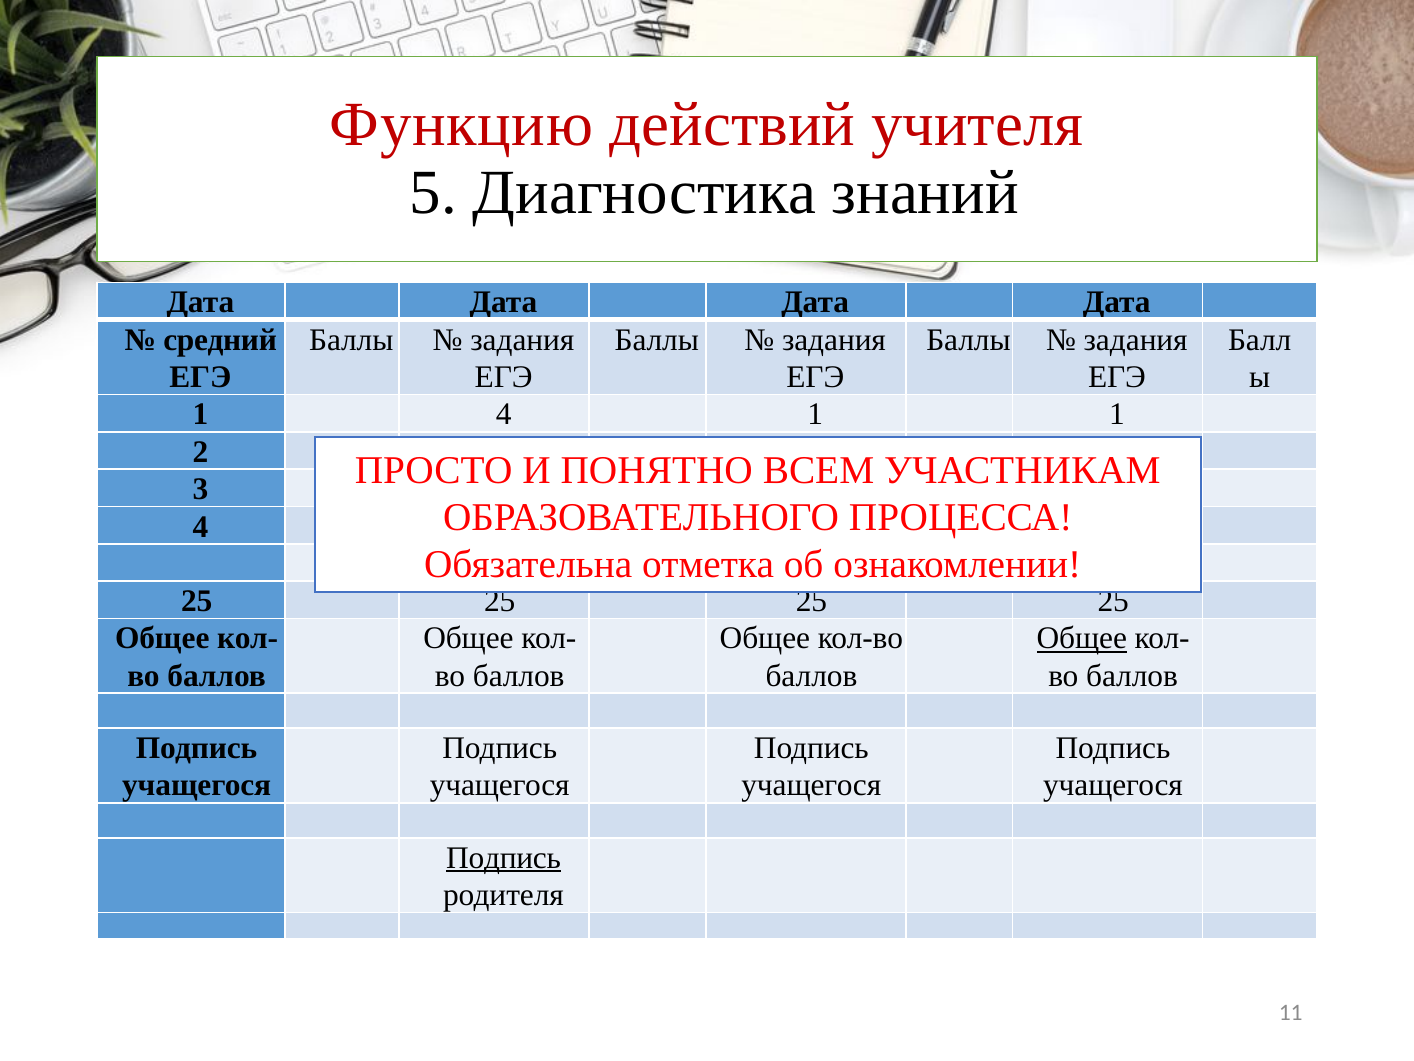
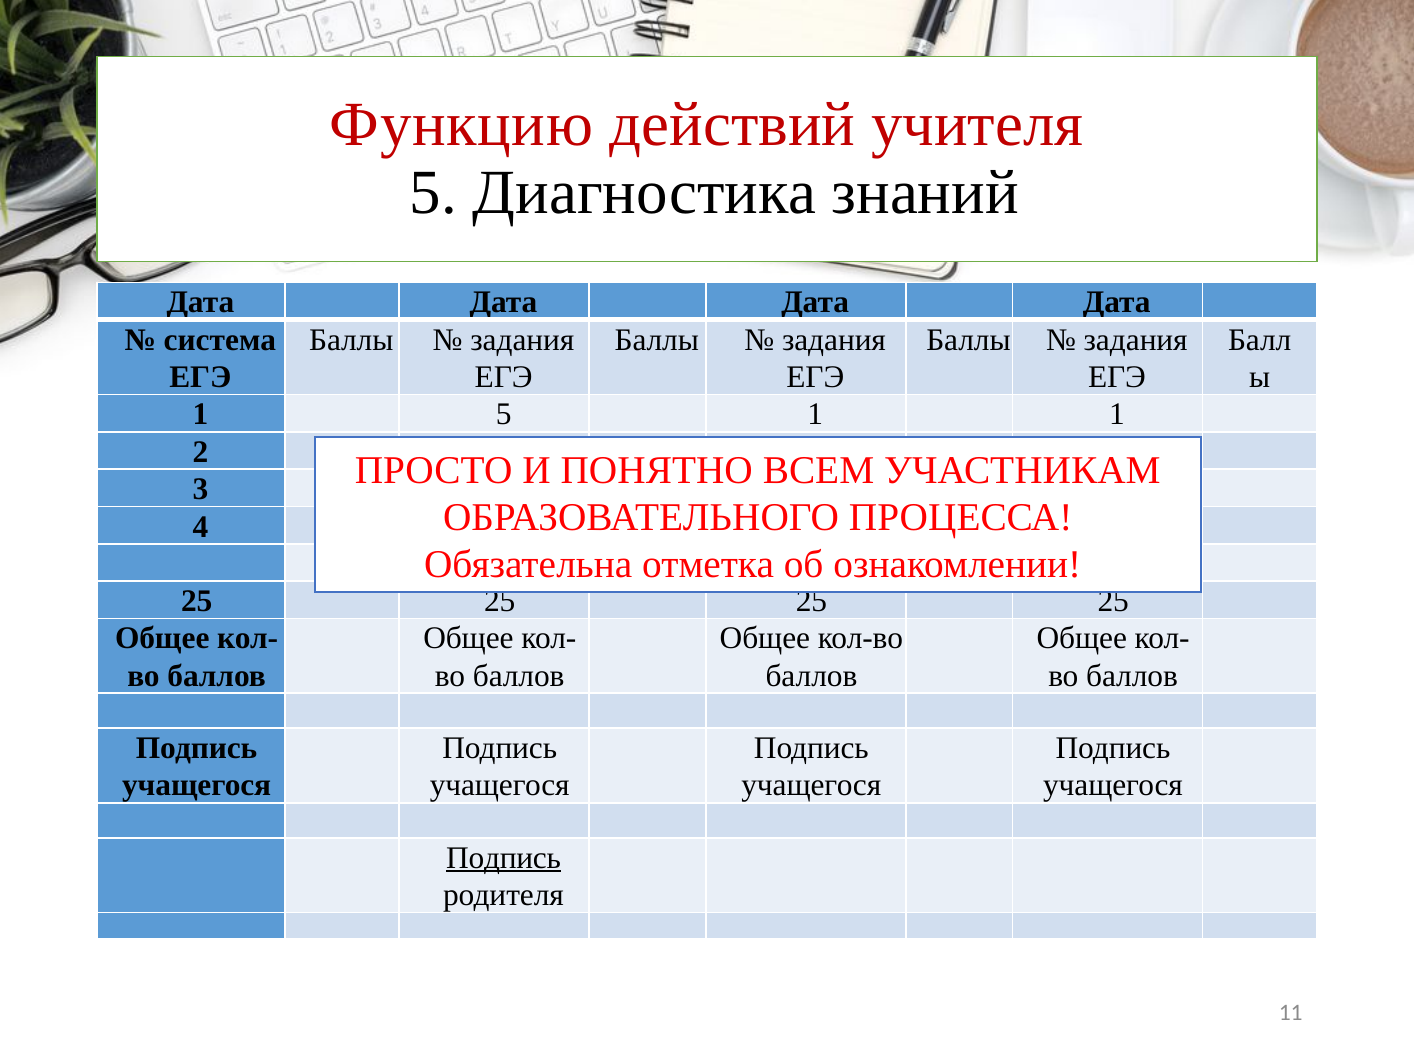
средний: средний -> система (220, 340)
1 4: 4 -> 5 (504, 414)
Общее underline: present -> none (1082, 638)
